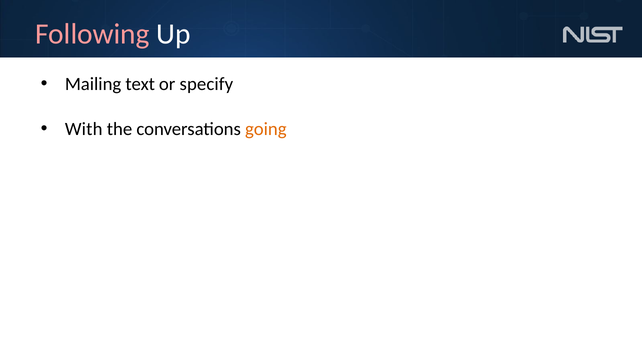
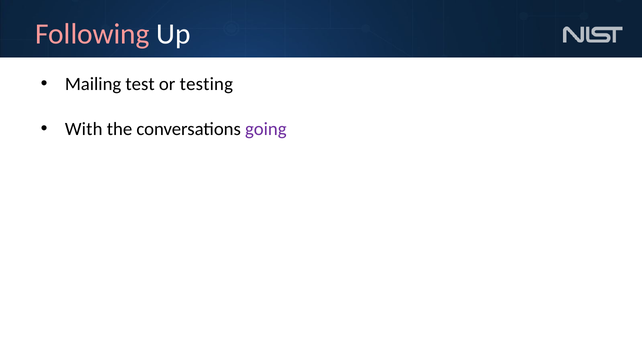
text: text -> test (140, 84)
specify: specify -> testing (206, 84)
going colour: orange -> purple (266, 129)
